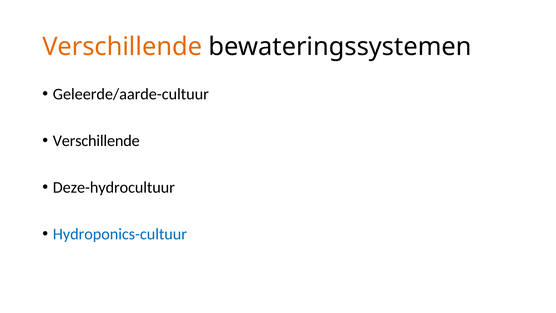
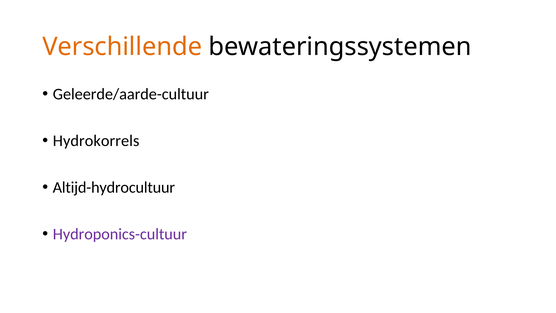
Verschillende: Verschillende -> Hydrokorrels (96, 141)
Deze-hydrocultuur: Deze-hydrocultuur -> Altijd-hydrocultuur (114, 187)
Hydroponics-cultuur colour: blue -> purple (120, 234)
